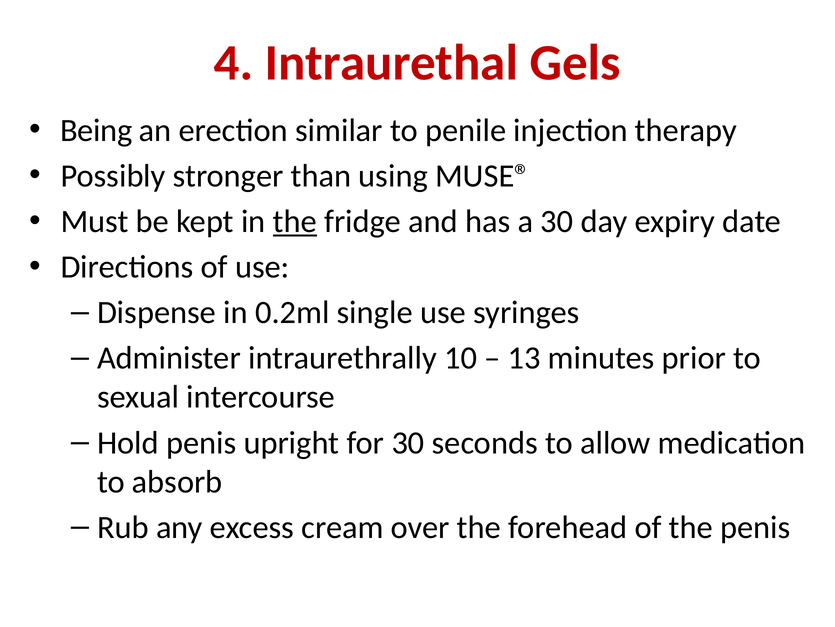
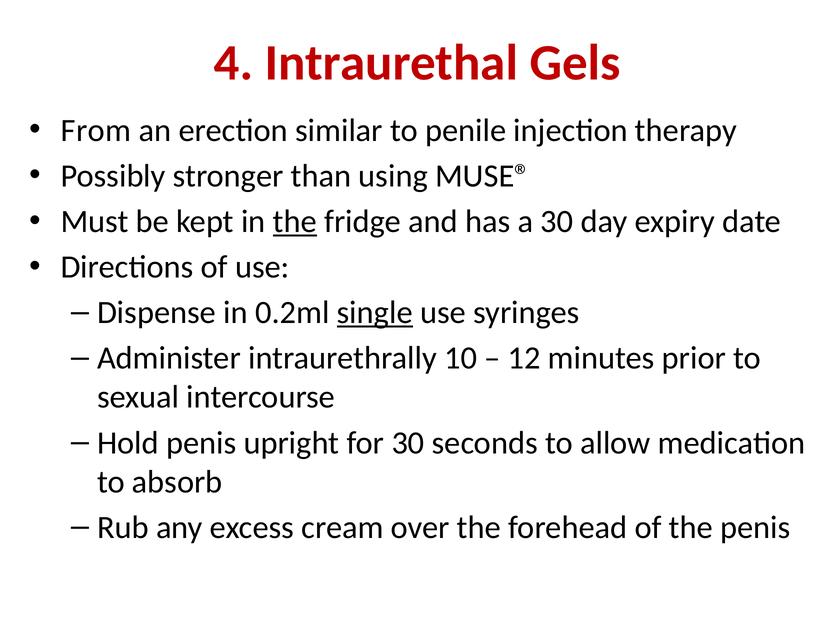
Being: Being -> From (96, 130)
single underline: none -> present (375, 312)
13: 13 -> 12 (524, 358)
